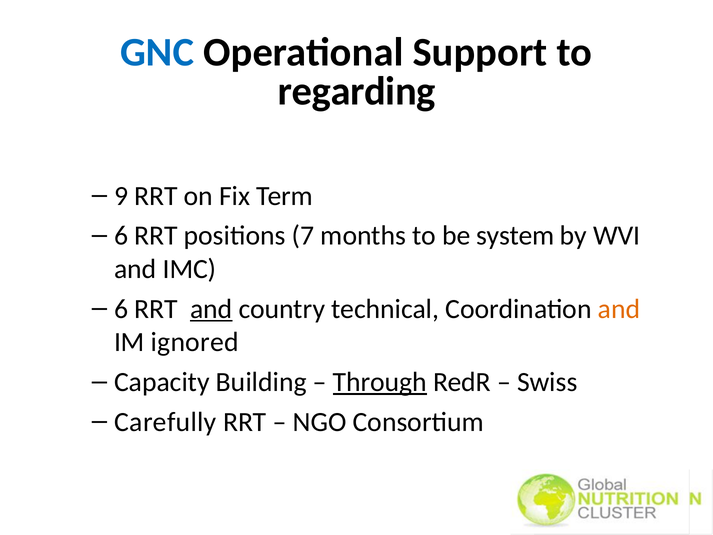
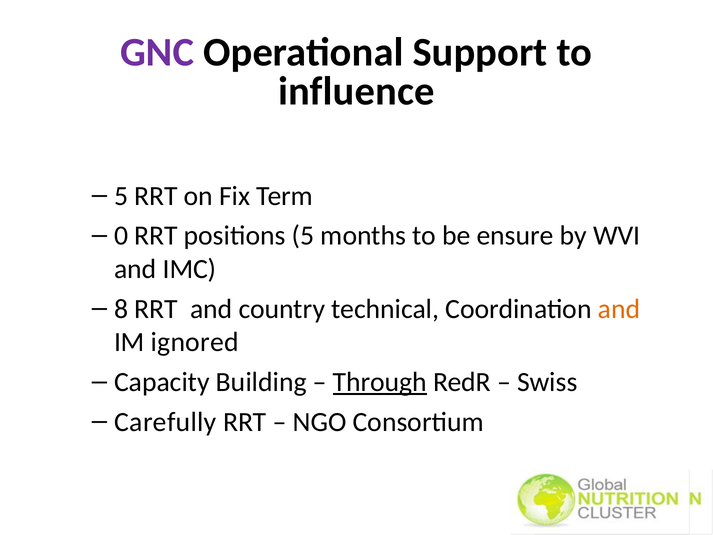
GNC colour: blue -> purple (157, 53)
regarding: regarding -> influence (356, 92)
9: 9 -> 5 (121, 196)
6: 6 -> 0 (121, 236)
positions 7: 7 -> 5 (303, 236)
system: system -> ensure (515, 236)
6: 6 -> 8 (121, 309)
and underline: present -> none (211, 309)
